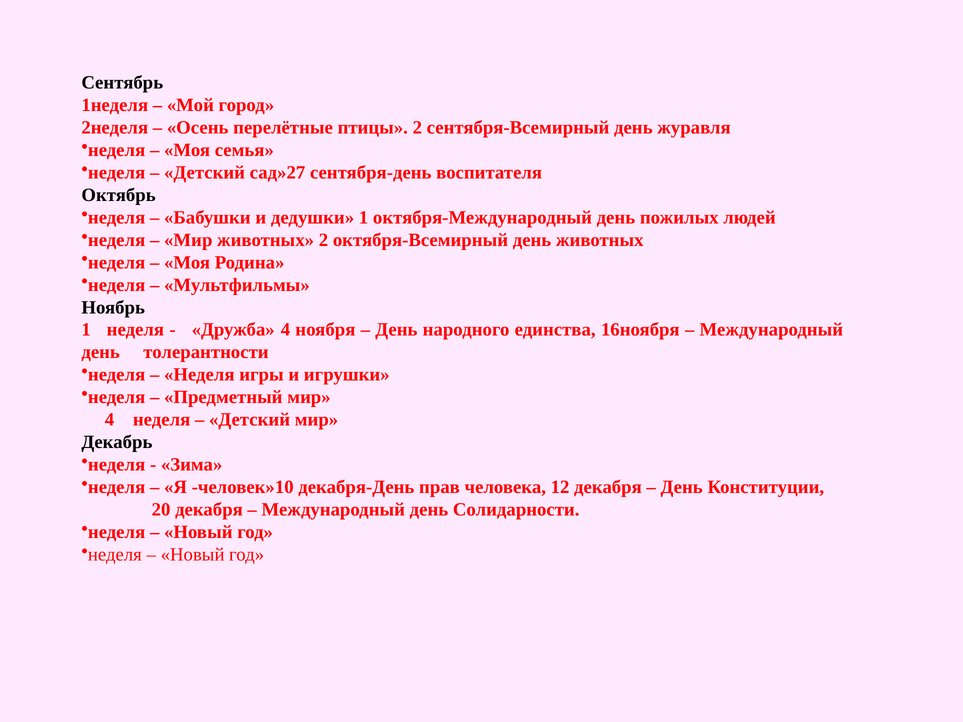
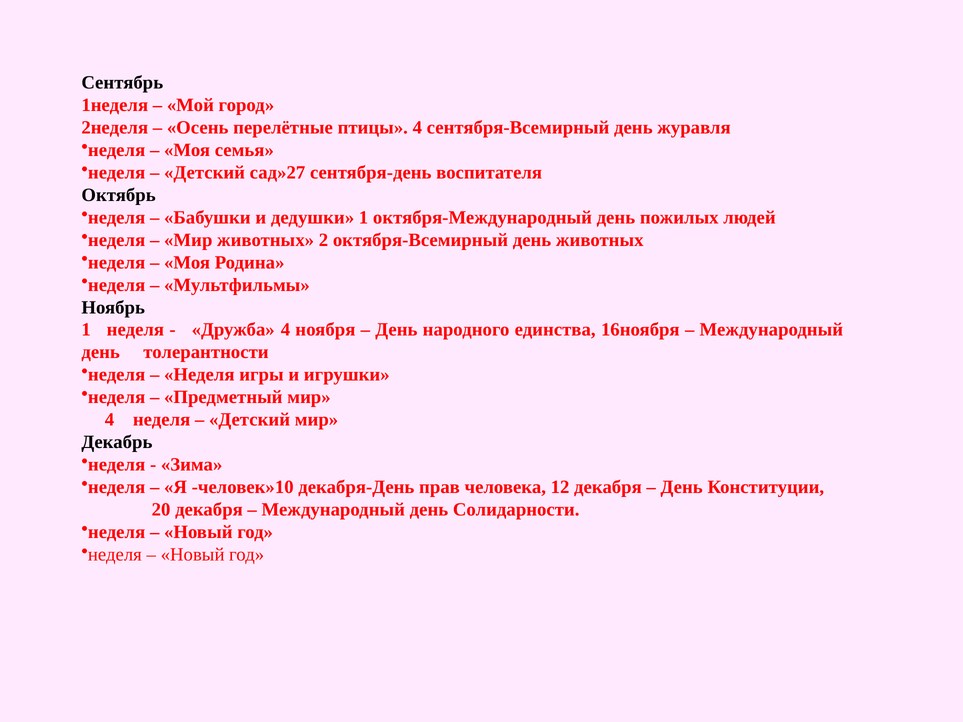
птицы 2: 2 -> 4 (417, 128)
